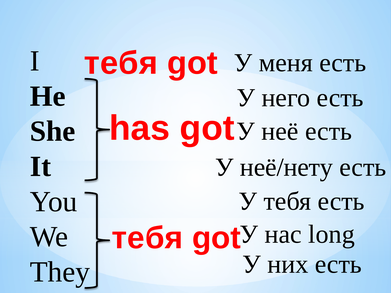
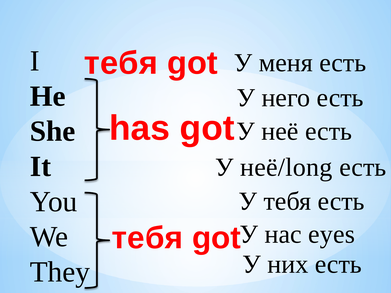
неё/нету: неё/нету -> неё/long (286, 167)
long: long -> eyes (332, 235)
